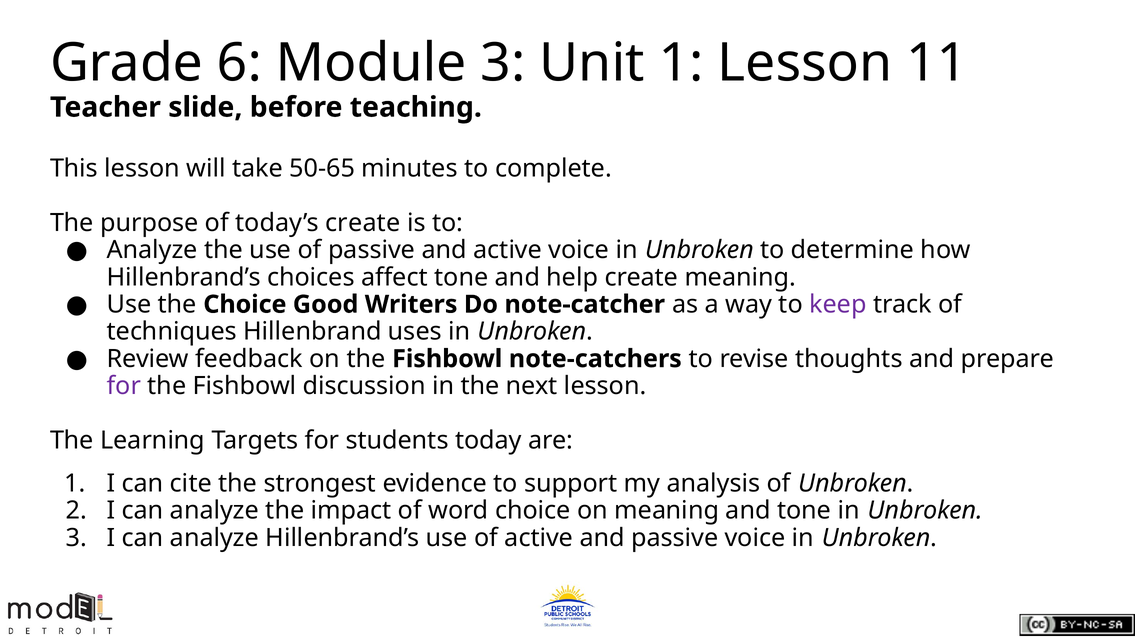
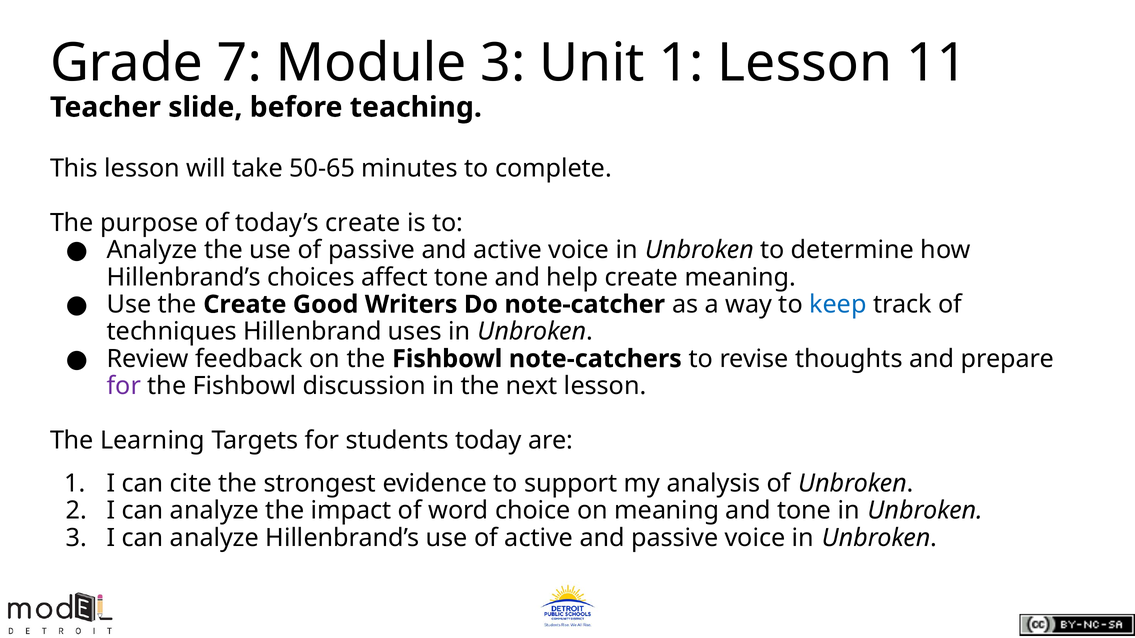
6: 6 -> 7 (239, 63)
the Choice: Choice -> Create (245, 305)
keep colour: purple -> blue (838, 305)
